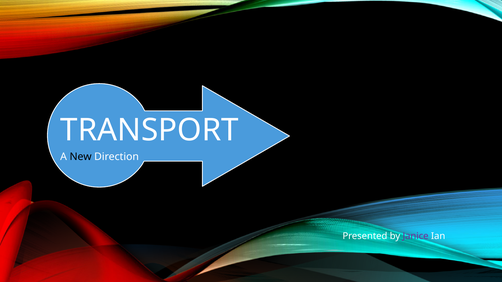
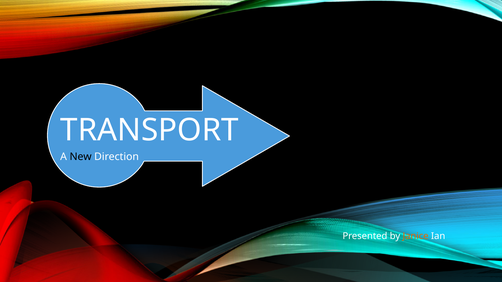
Janice colour: purple -> orange (416, 237)
